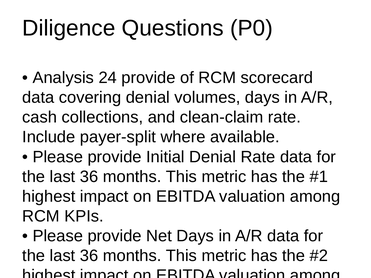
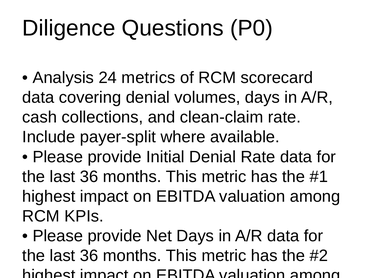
24 provide: provide -> metrics (148, 78)
